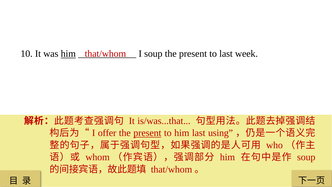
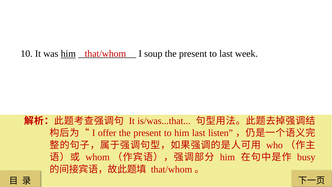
present underline: present -> none (147, 133)
using: using -> listen (221, 133)
soup: soup -> busy (306, 157)
